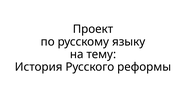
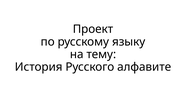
реформы: реформы -> алфавите (144, 67)
